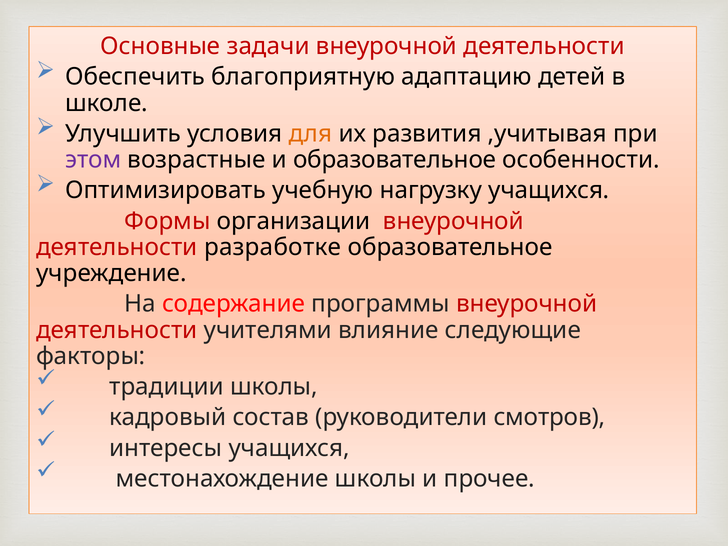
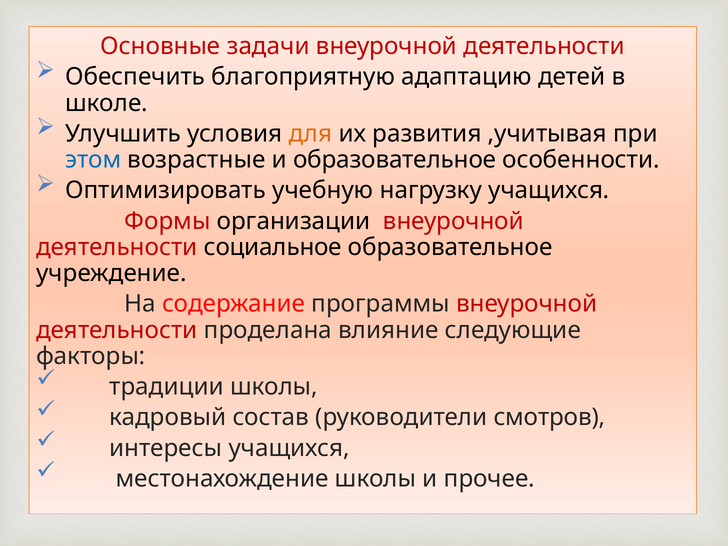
этом colour: purple -> blue (93, 160)
разработке: разработке -> социальное (273, 247)
учителями: учителями -> проделана (268, 330)
